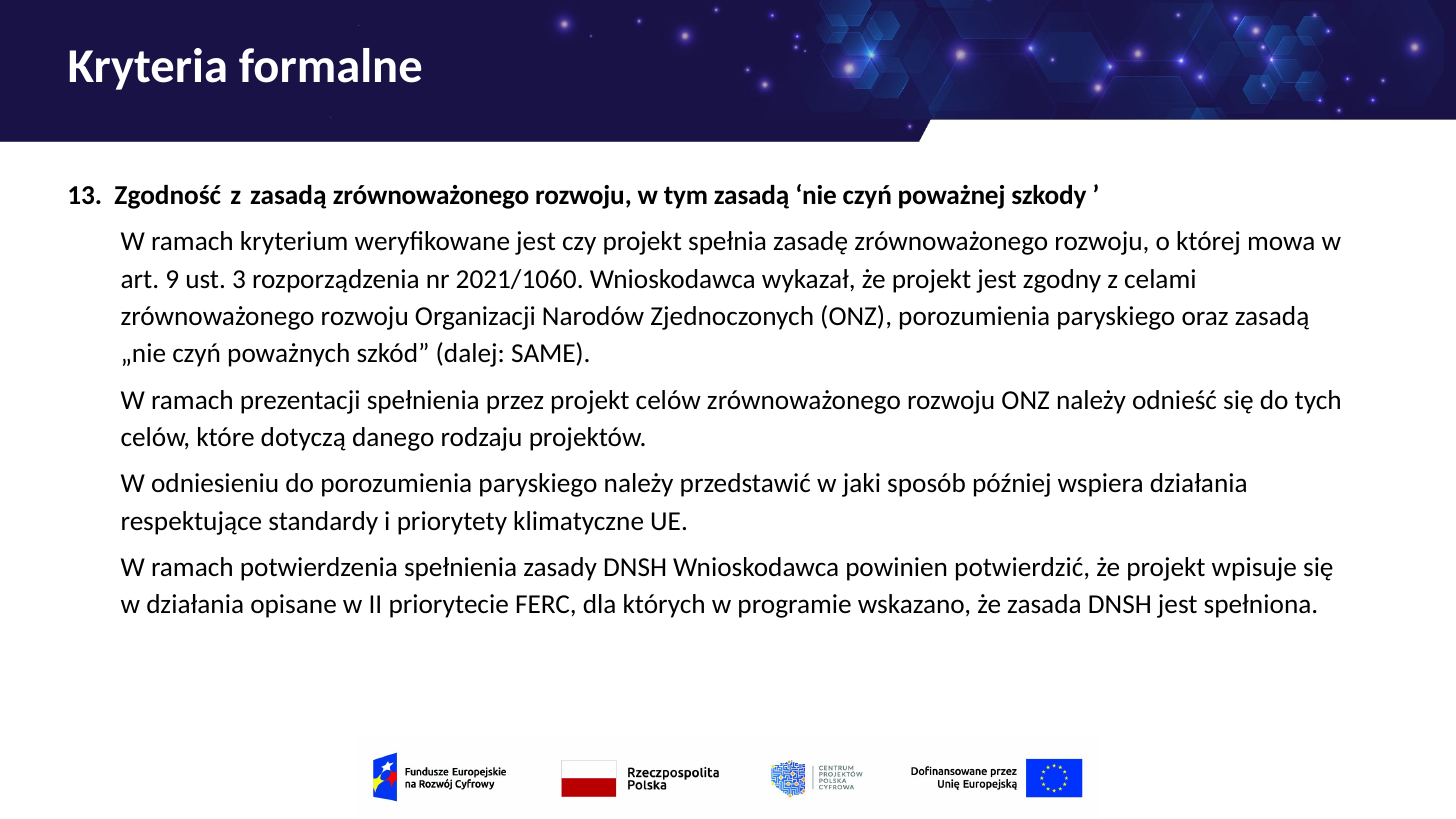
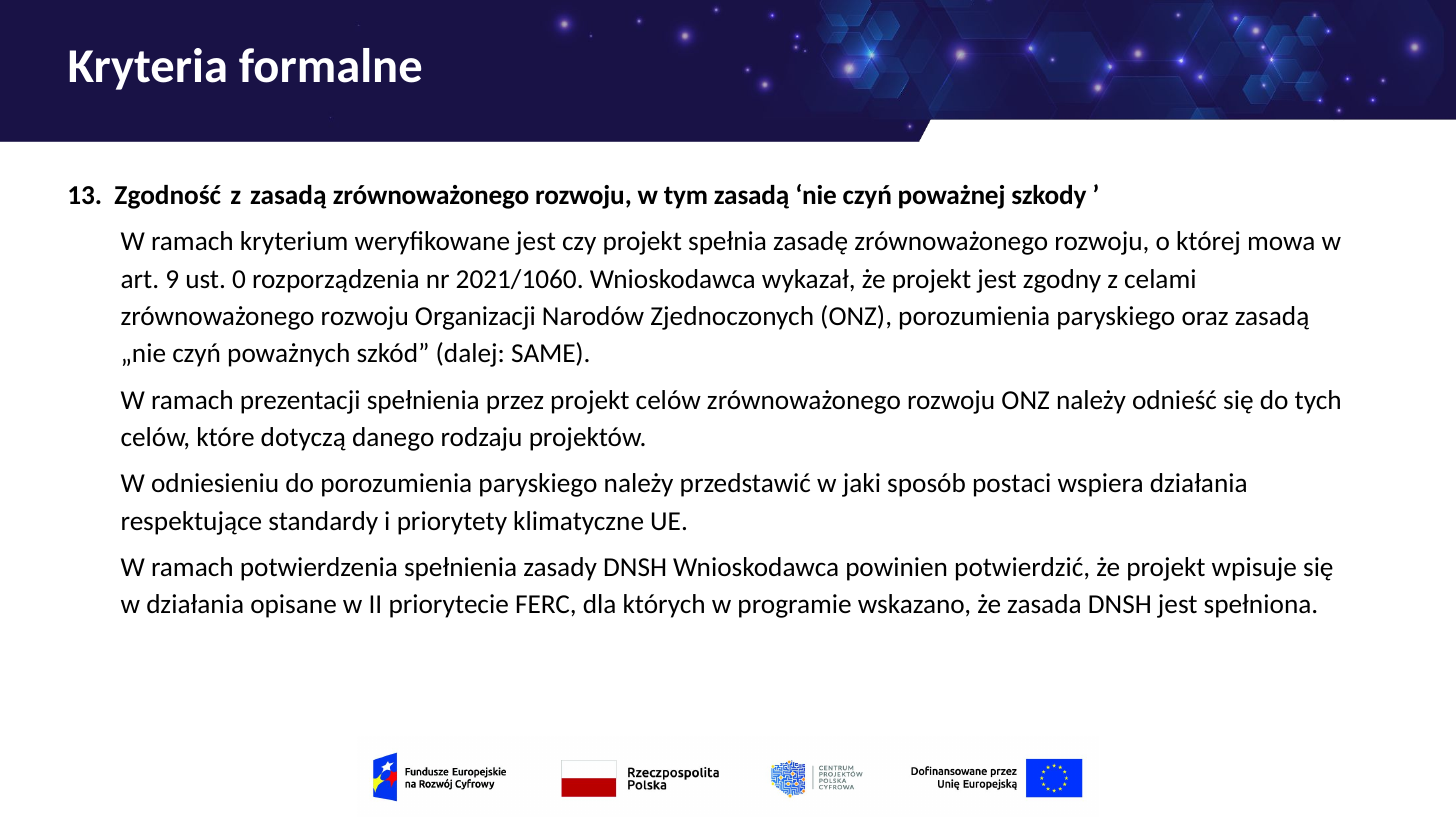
3: 3 -> 0 (239, 279)
później: później -> postaci (1012, 484)
